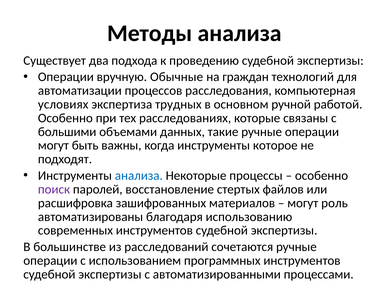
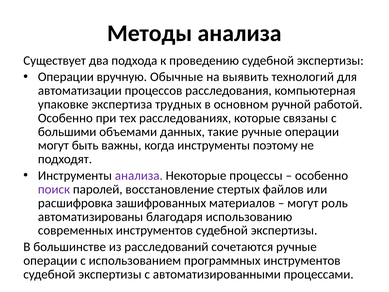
граждан: граждан -> выявить (245, 77)
условиях: условиях -> упаковке (63, 104)
которое: которое -> поэтому (275, 145)
анализа colour: blue -> purple (139, 175)
